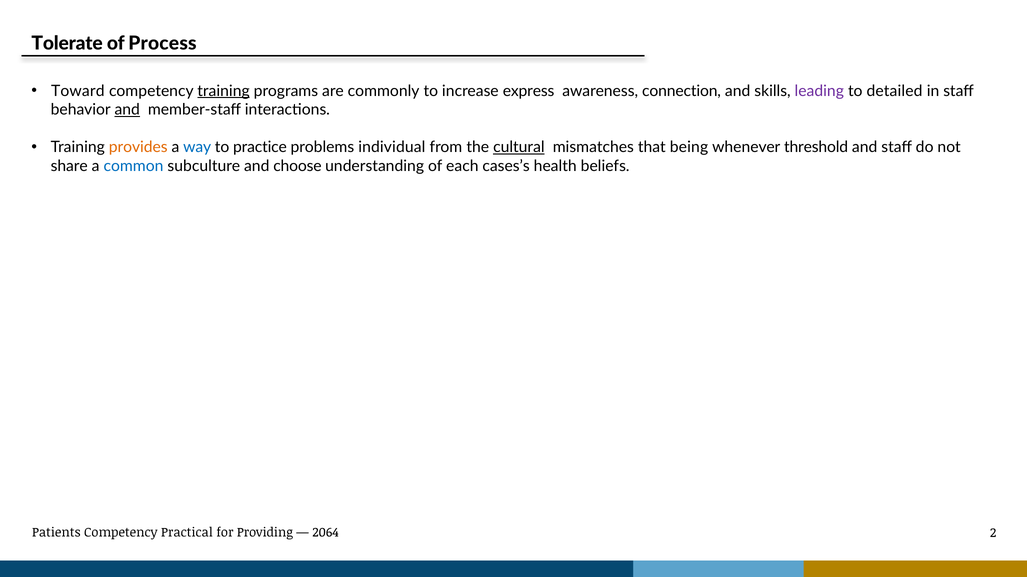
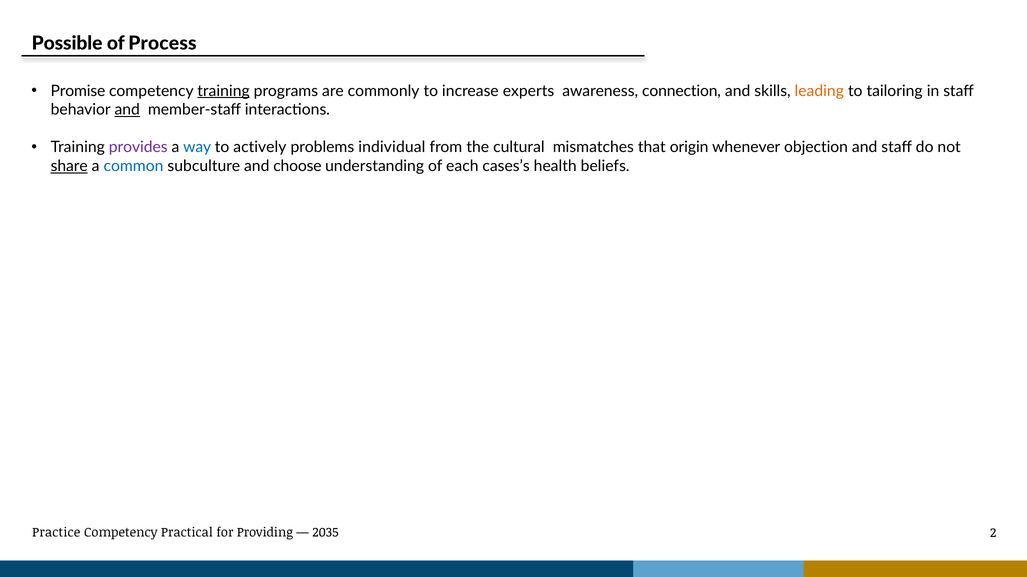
Tolerate: Tolerate -> Possible (67, 44)
Toward: Toward -> Promise (78, 91)
express: express -> experts (529, 91)
leading colour: purple -> orange (819, 91)
detailed: detailed -> tailoring (895, 91)
provides colour: orange -> purple (138, 147)
practice: practice -> actively (260, 147)
cultural underline: present -> none (519, 147)
being: being -> origin (689, 147)
threshold: threshold -> objection (816, 147)
share underline: none -> present (69, 166)
Patients: Patients -> Practice (56, 533)
2064: 2064 -> 2035 (326, 533)
